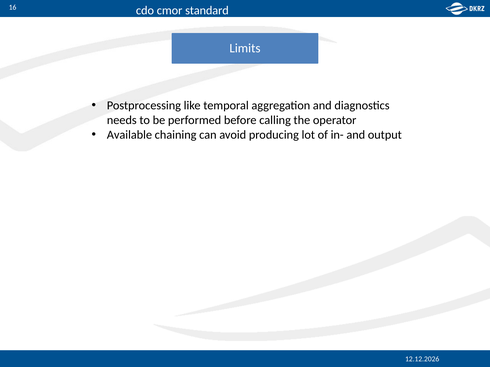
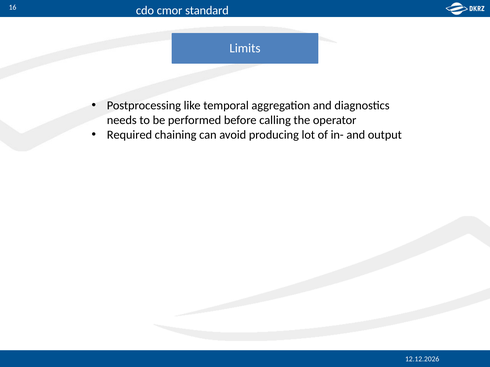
Available: Available -> Required (129, 135)
